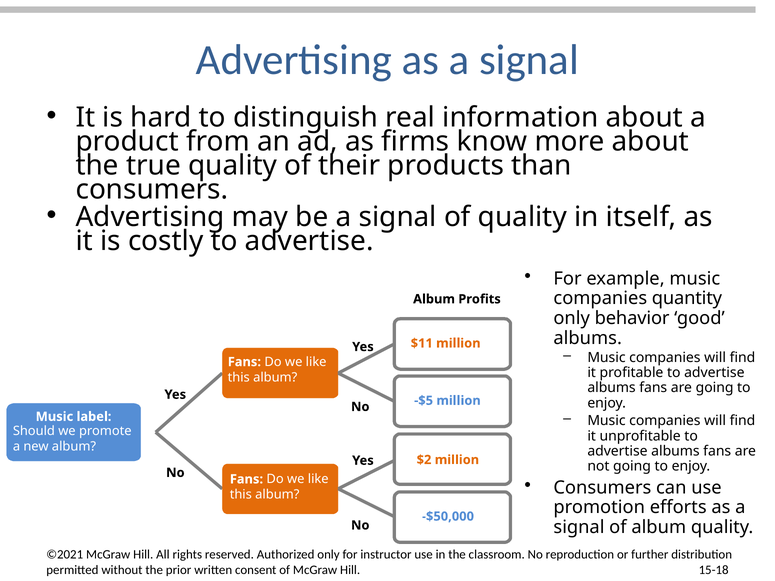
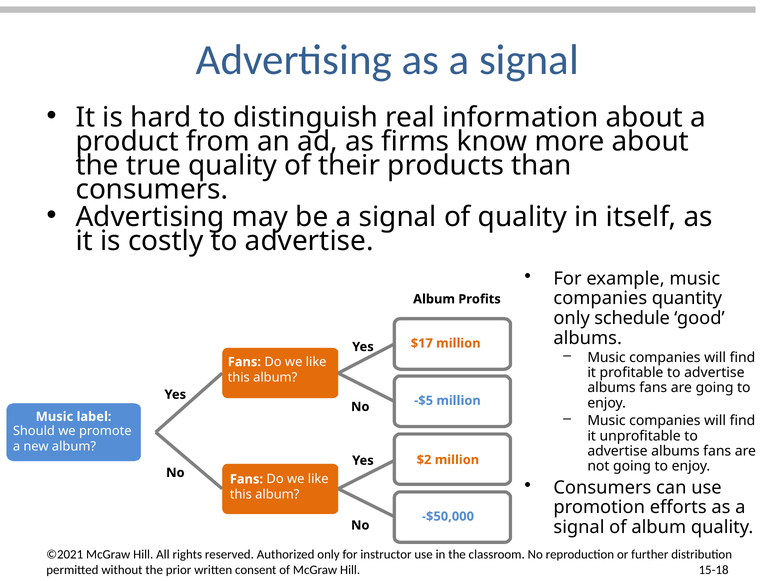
behavior: behavior -> schedule (632, 318)
$11: $11 -> $17 (422, 343)
